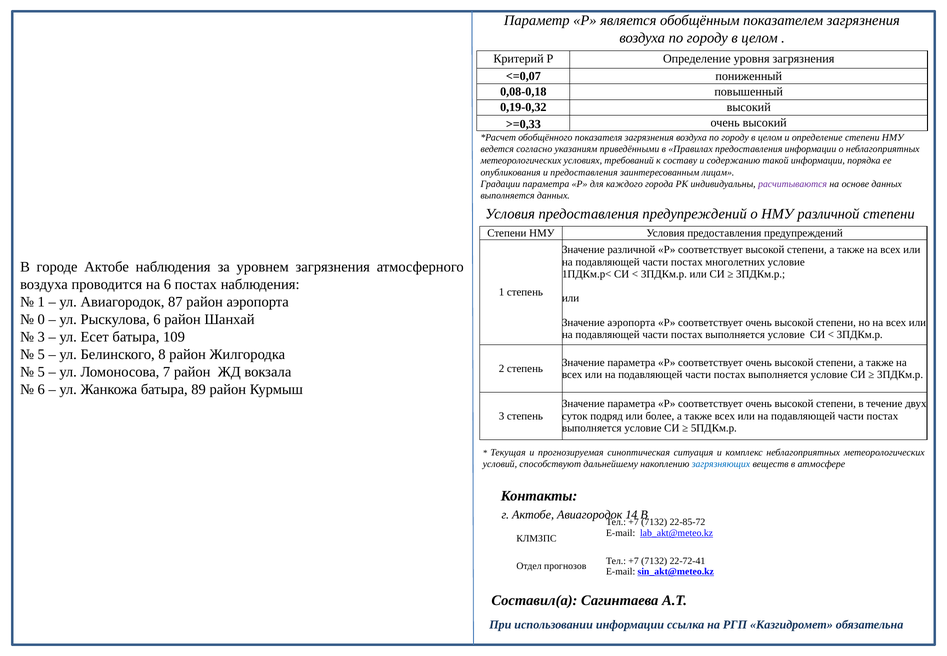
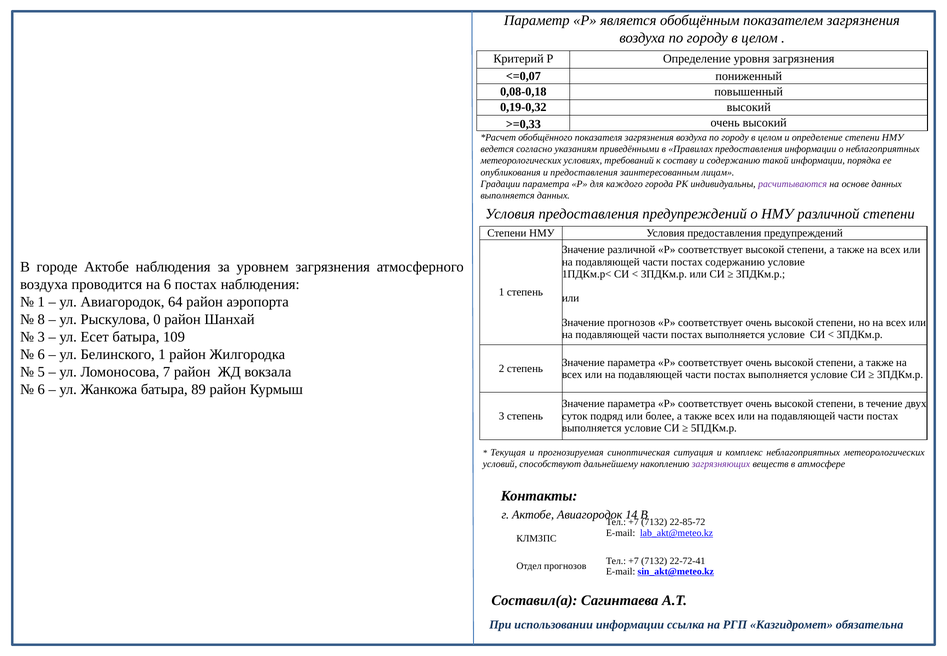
постах многолетних: многолетних -> содержанию (735, 262)
87: 87 -> 64 (175, 302)
0: 0 -> 8 (41, 319)
Рыскулова 6: 6 -> 0 (157, 319)
Значение аэропорта: аэропорта -> прогнозов (631, 322)
5: 5 -> 6 (41, 354)
Белинского 8: 8 -> 1 (162, 354)
загрязняющих colour: blue -> purple (721, 464)
